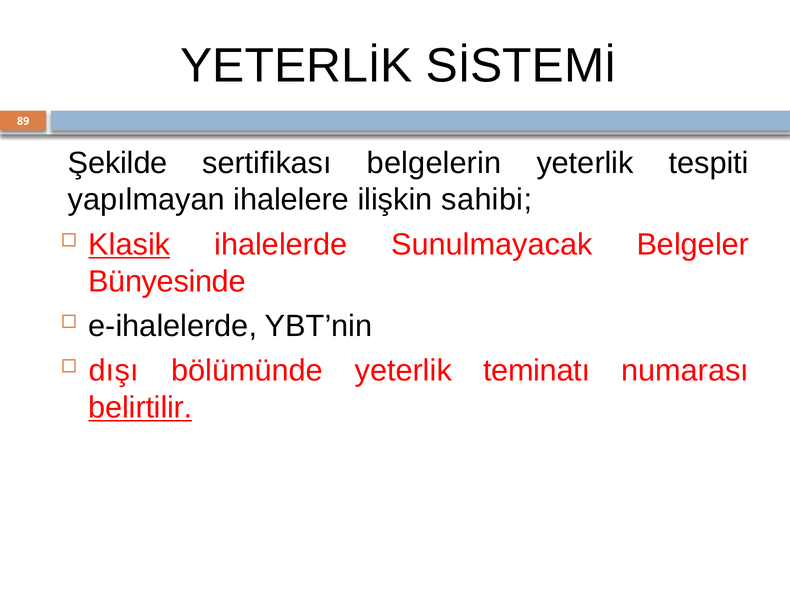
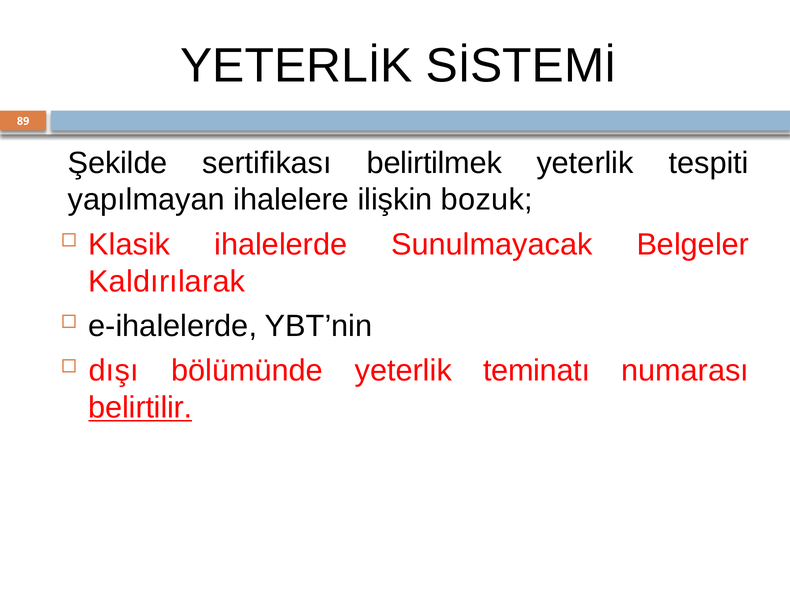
belgelerin: belgelerin -> belirtilmek (434, 163)
sahibi: sahibi -> bozuk (487, 200)
Klasik underline: present -> none (129, 244)
Bünyesinde: Bünyesinde -> Kaldırılarak (167, 281)
